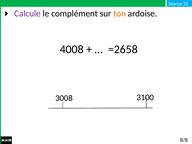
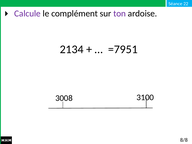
ton colour: orange -> purple (120, 14)
4008: 4008 -> 2134 (72, 49)
=2658: =2658 -> =7951 (123, 49)
